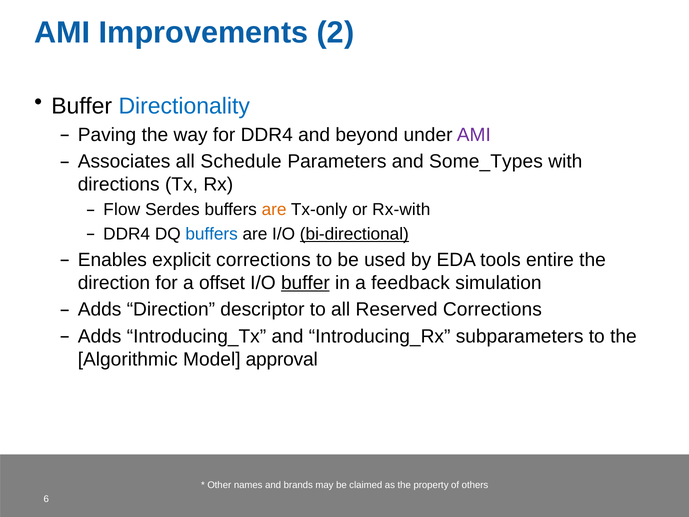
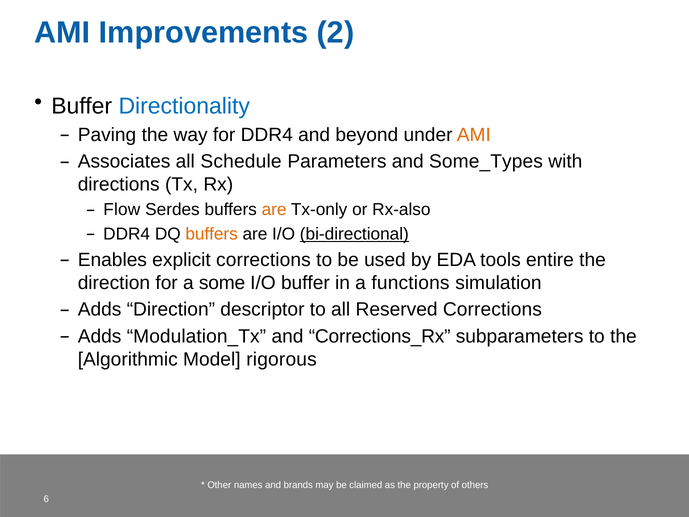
AMI colour: purple -> orange (474, 135)
Rx-with: Rx-with -> Rx-also (401, 210)
buffers colour: blue -> orange (212, 234)
offset: offset -> some (222, 283)
buffer underline: present -> none (305, 283)
feedback: feedback -> functions (410, 283)
Introducing_Tx: Introducing_Tx -> Modulation_Tx (196, 336)
Introducing_Rx: Introducing_Rx -> Corrections_Rx (380, 336)
approval: approval -> rigorous (282, 359)
